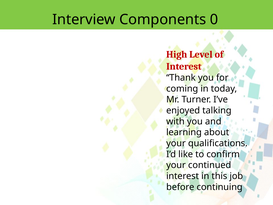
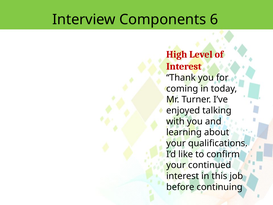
0: 0 -> 6 (214, 19)
